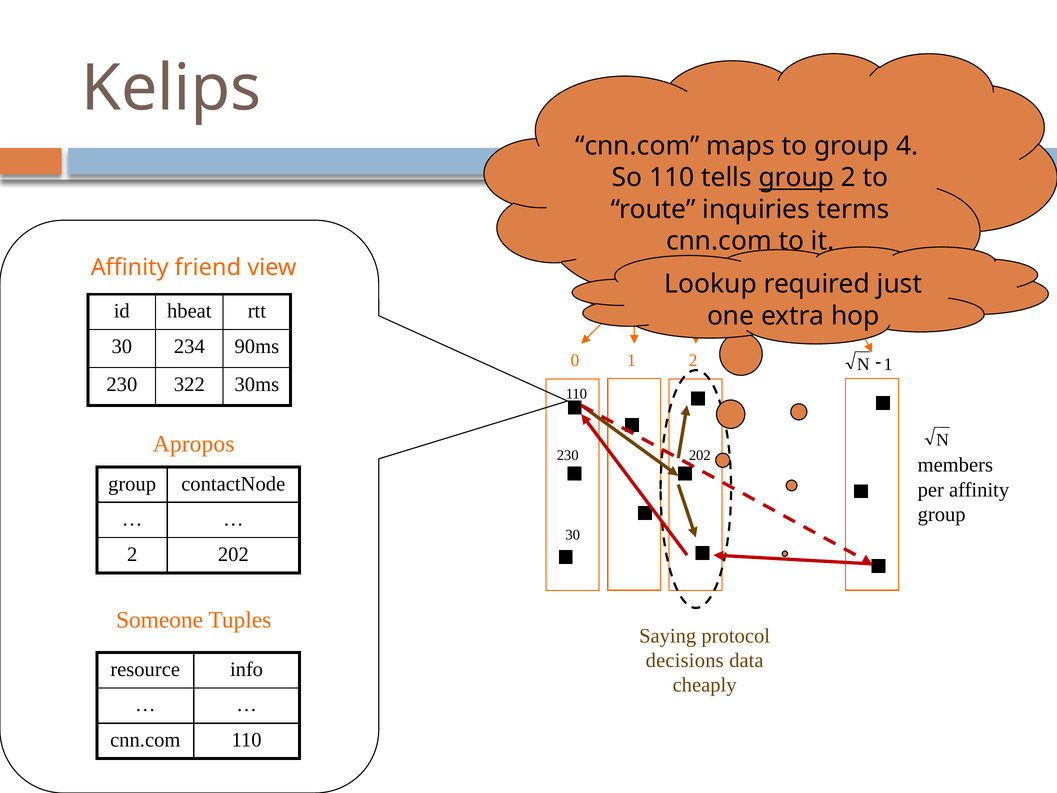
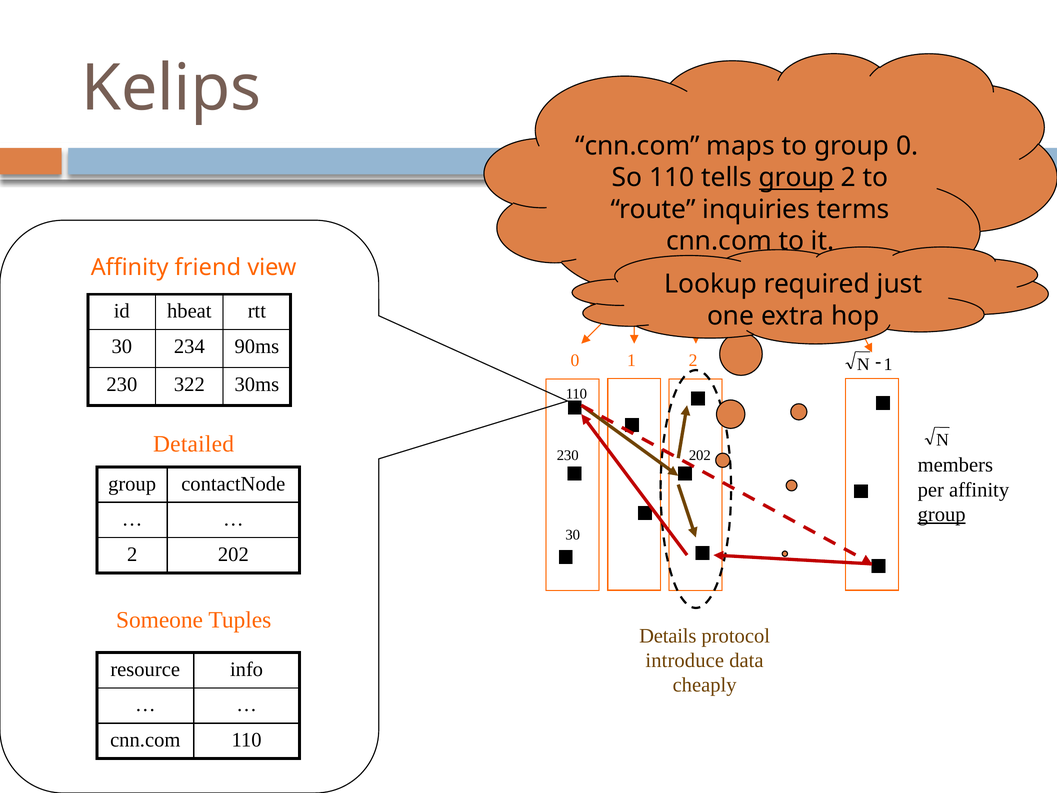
group 4: 4 -> 0 (907, 146)
Apropos: Apropos -> Detailed (194, 444)
group underline: none -> present (942, 514)
Saying: Saying -> Details (668, 636)
decisions: decisions -> introduce (685, 660)
